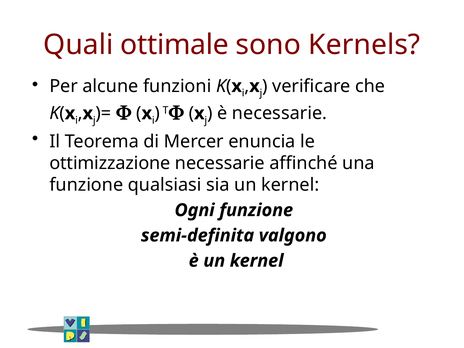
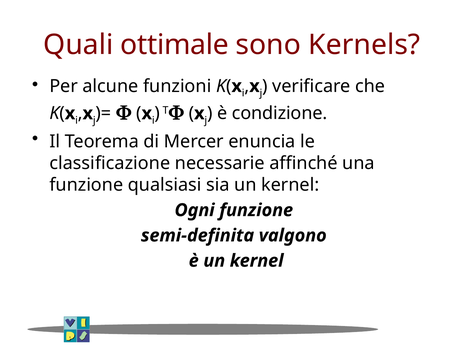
è necessarie: necessarie -> condizione (280, 113)
ottimizzazione: ottimizzazione -> classificazione (110, 163)
